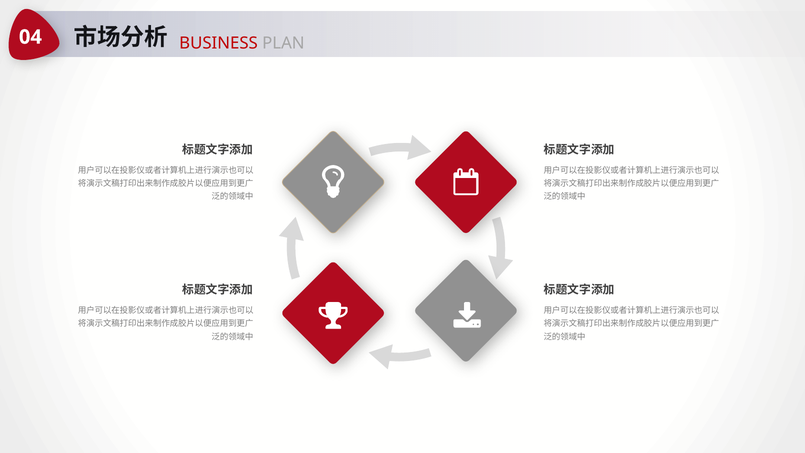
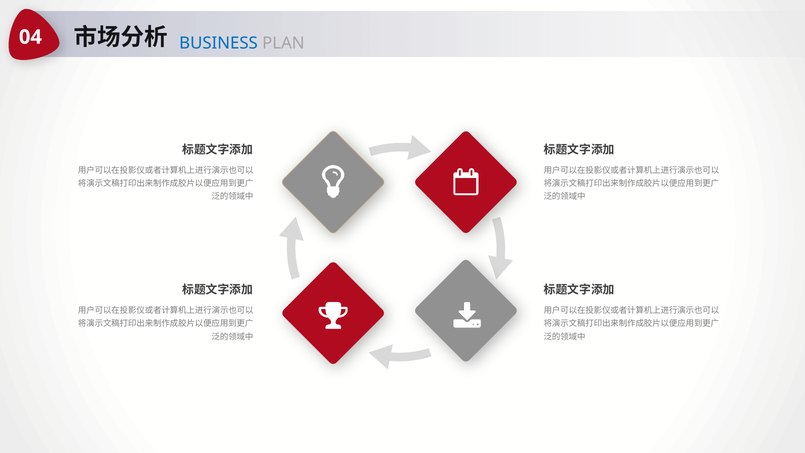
BUSINESS colour: red -> blue (219, 43)
